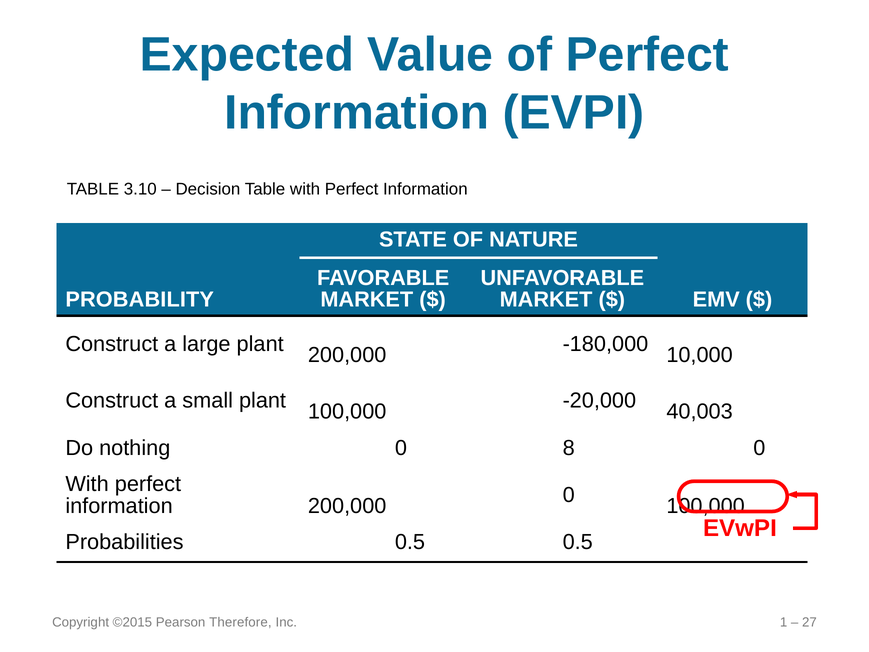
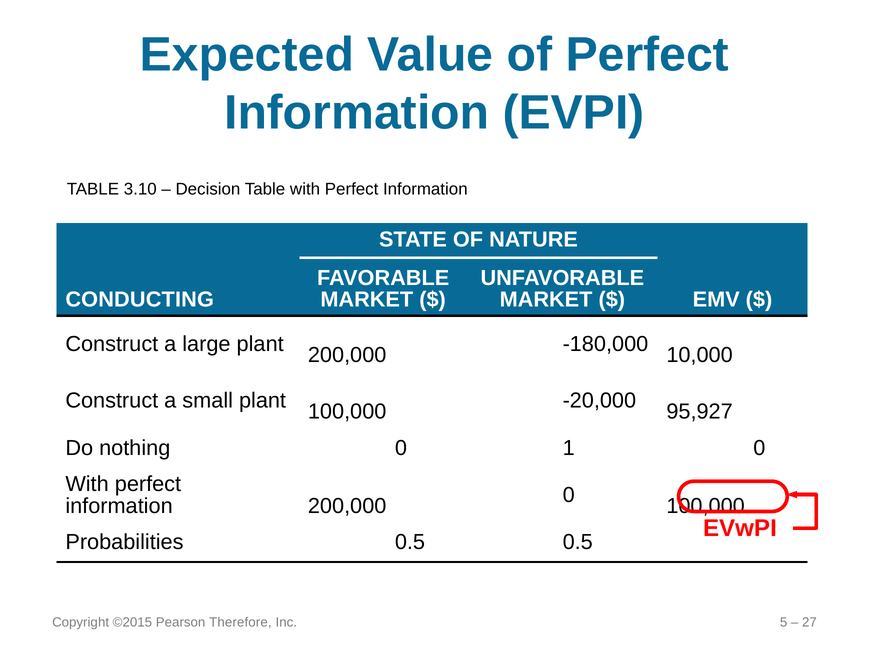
PROBABILITY: PROBABILITY -> CONDUCTING (140, 300)
40,003: 40,003 -> 95,927 (700, 412)
8: 8 -> 1 (569, 448)
1: 1 -> 5 (784, 622)
